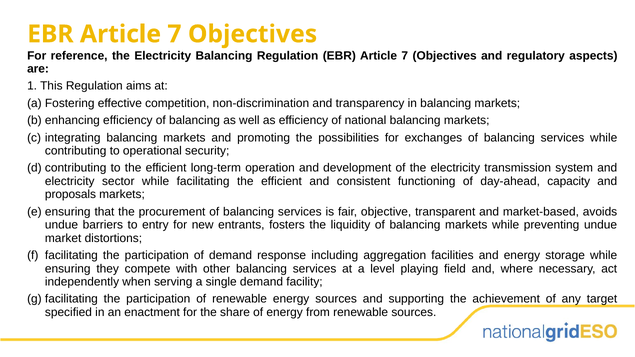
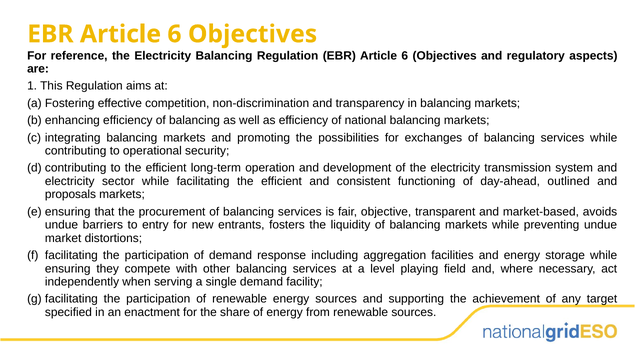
7: 7 -> 6 (174, 34)
7: 7 -> 6 (405, 56)
capacity: capacity -> outlined (569, 181)
